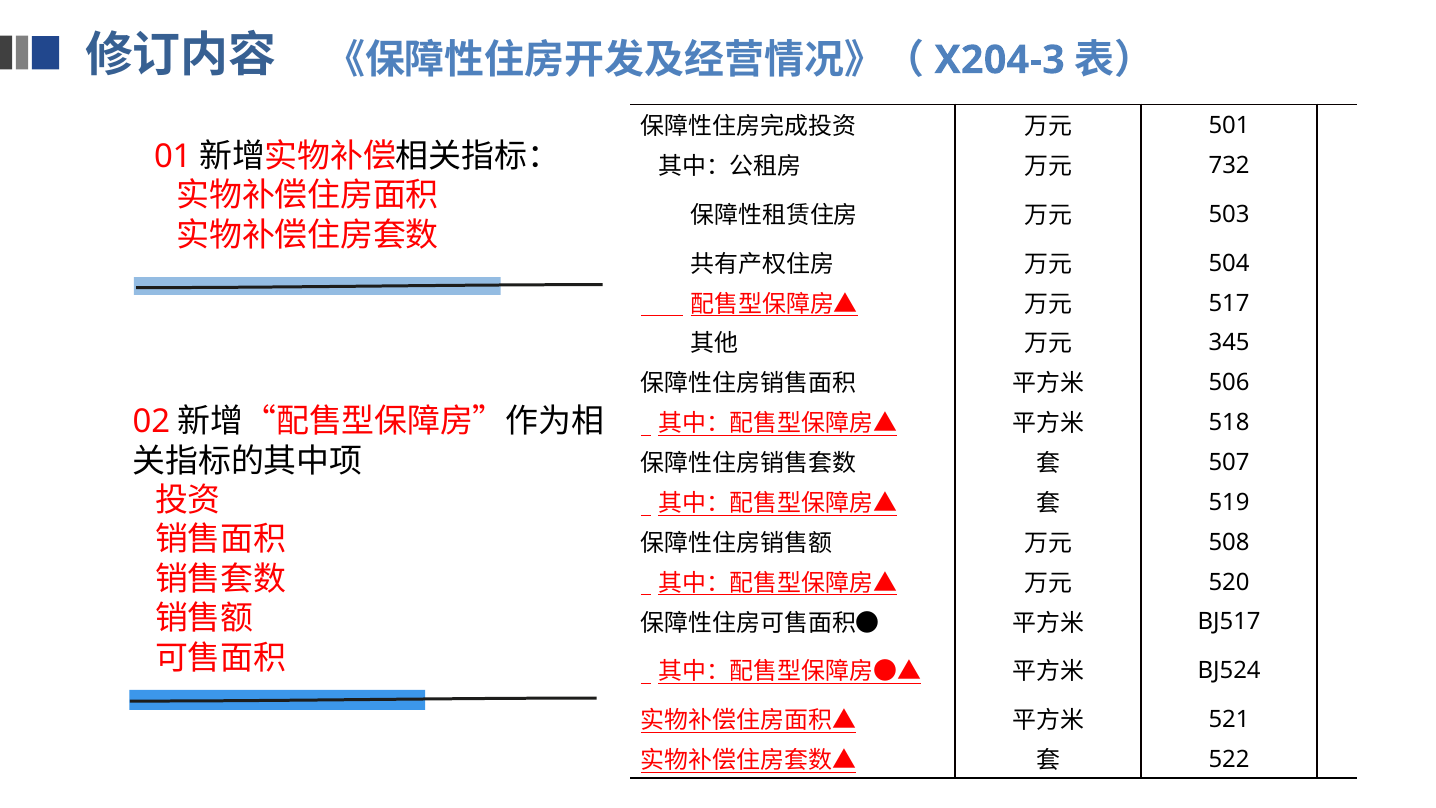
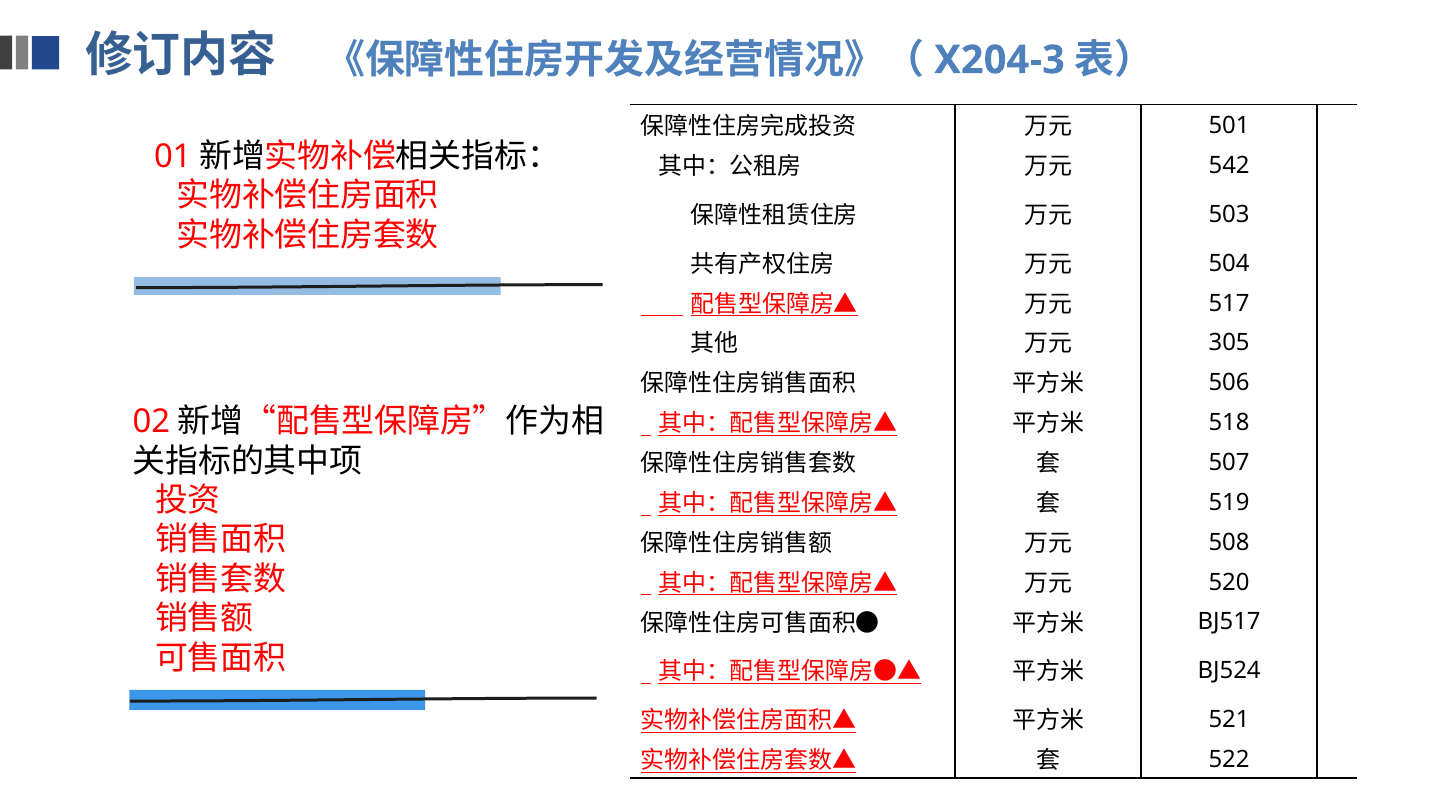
732: 732 -> 542 (1229, 166)
345: 345 -> 305 (1229, 343)
